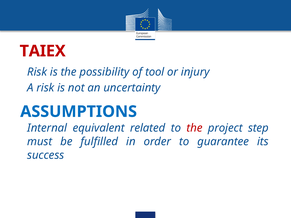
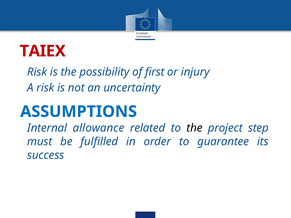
tool: tool -> first (155, 72)
equivalent: equivalent -> allowance (99, 128)
the colour: red -> black (195, 128)
